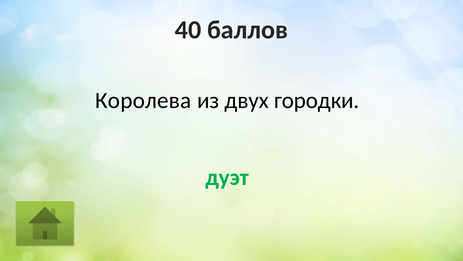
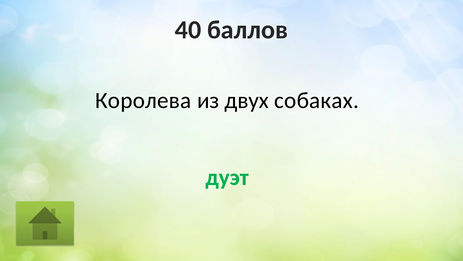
городки: городки -> собаках (317, 100)
